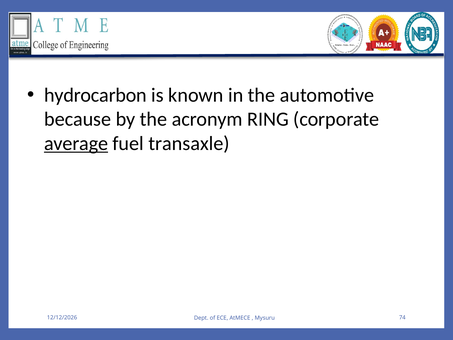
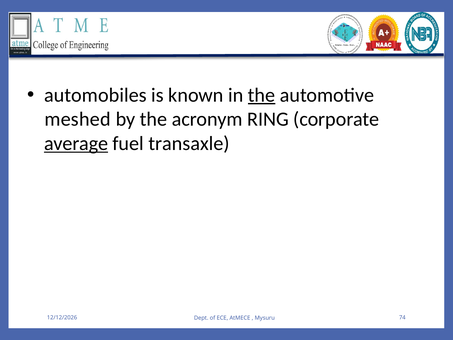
hydrocarbon: hydrocarbon -> automobiles (95, 95)
the underline: none -> present (262, 95)
because: because -> meshed (78, 119)
